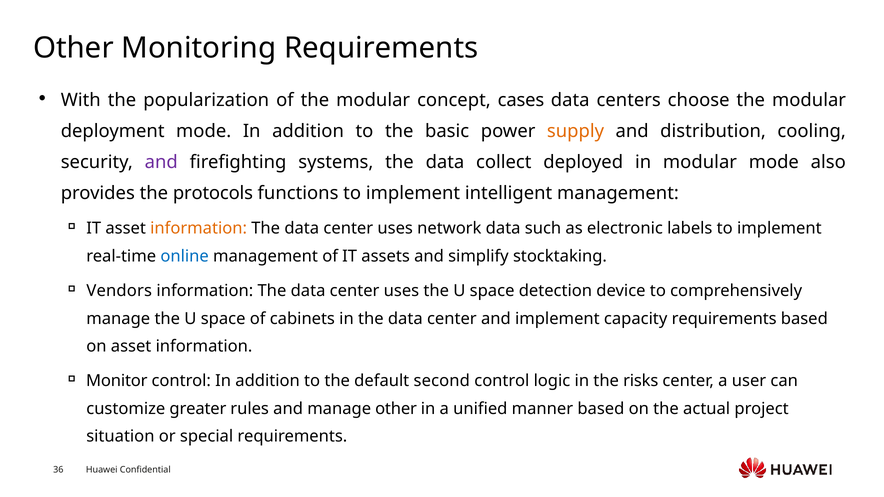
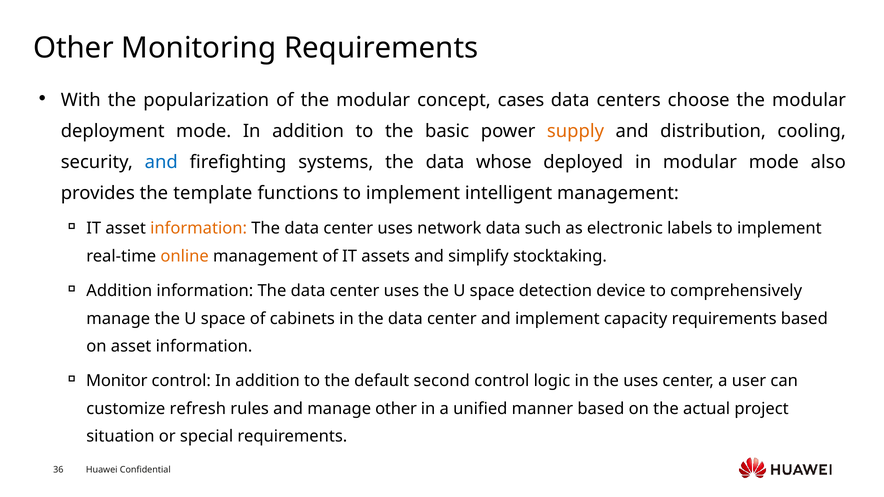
and colour: purple -> blue (161, 162)
collect: collect -> whose (504, 162)
protocols: protocols -> template (213, 193)
online colour: blue -> orange (185, 256)
Vendors: Vendors -> Addition (119, 291)
the risks: risks -> uses (641, 381)
greater: greater -> refresh (198, 409)
